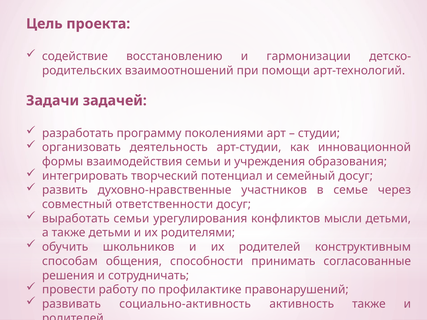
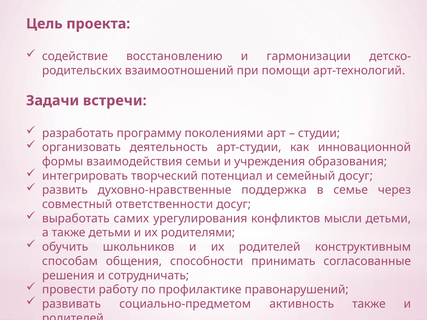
задачей: задачей -> встречи (115, 101)
участников: участников -> поддержка (274, 190)
выработать семьи: семьи -> самих (131, 219)
социально-активность: социально-активность -> социально-предметом (185, 304)
